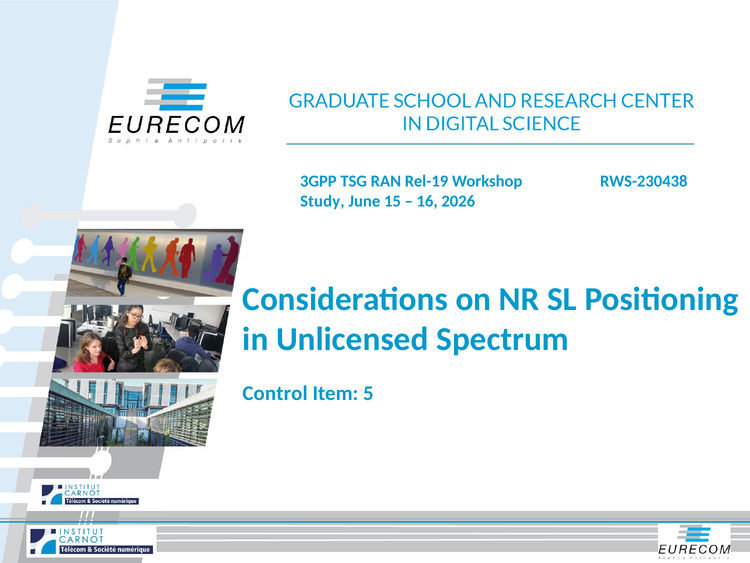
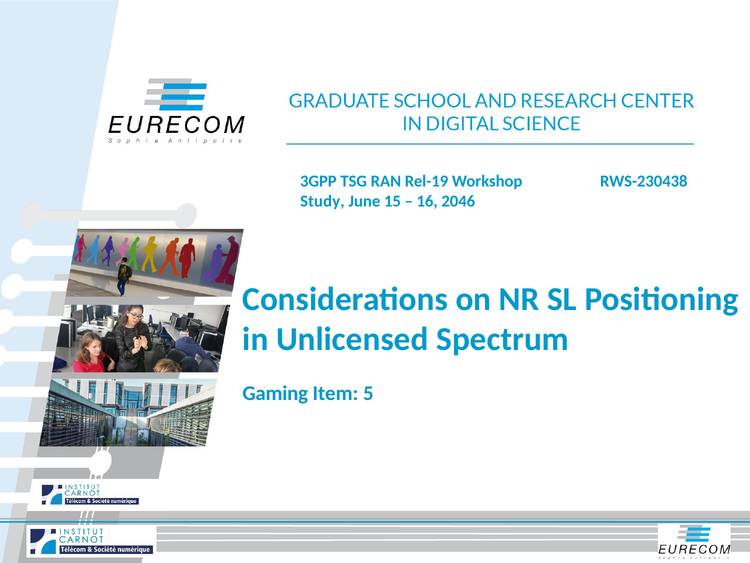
2026: 2026 -> 2046 (458, 201)
Control: Control -> Gaming (275, 393)
